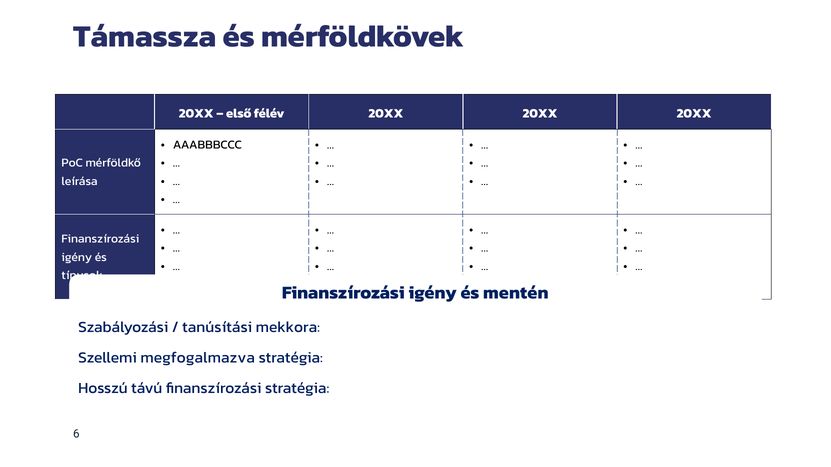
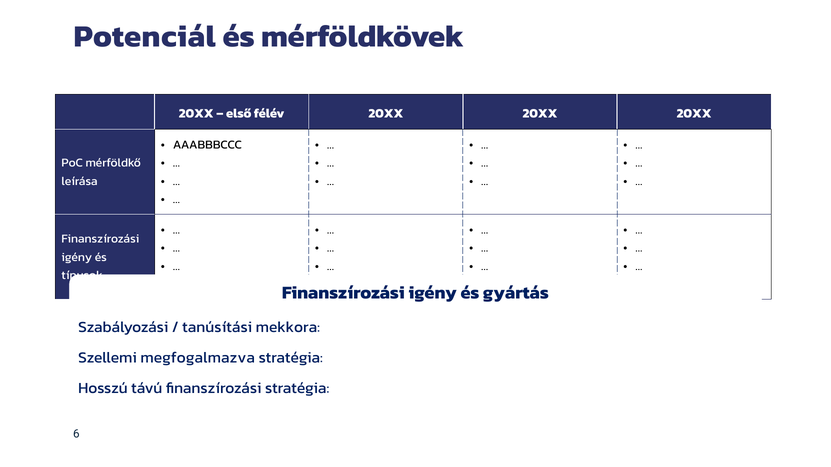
Támassza: Támassza -> Potenciál (145, 37)
mentén: mentén -> gyártás (516, 293)
